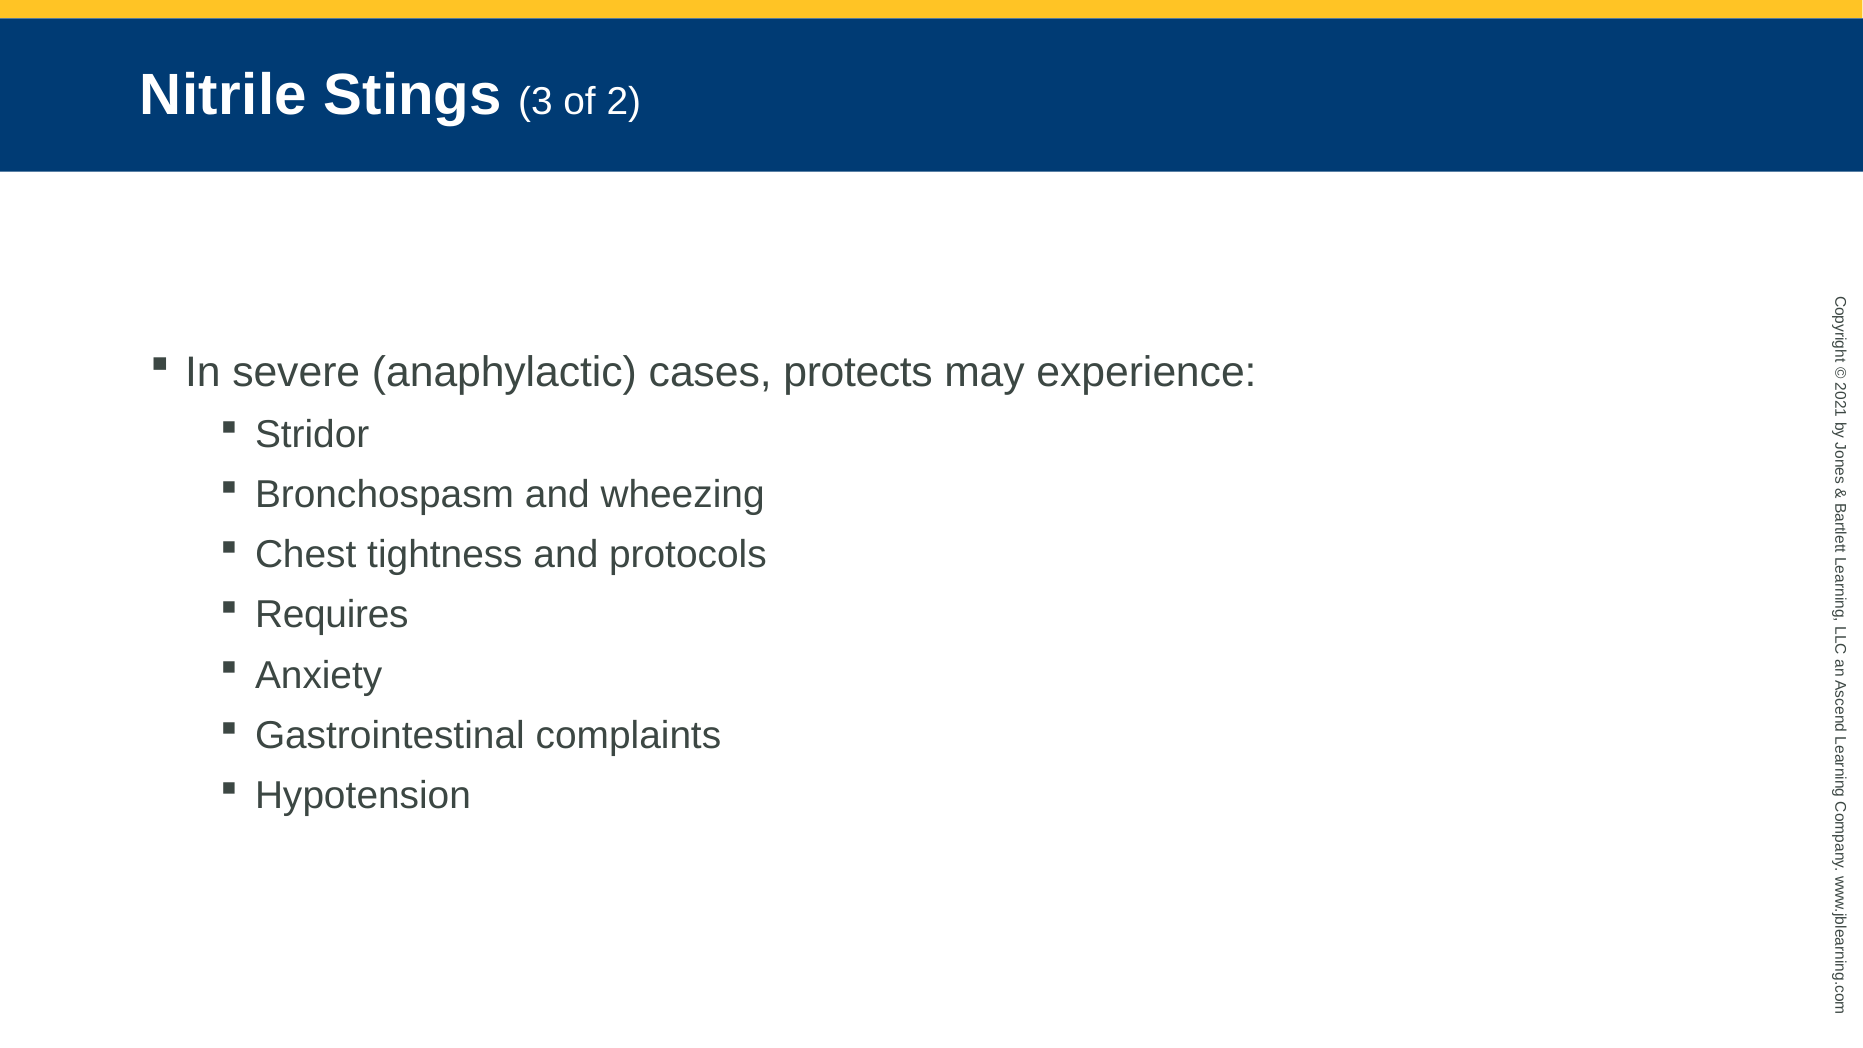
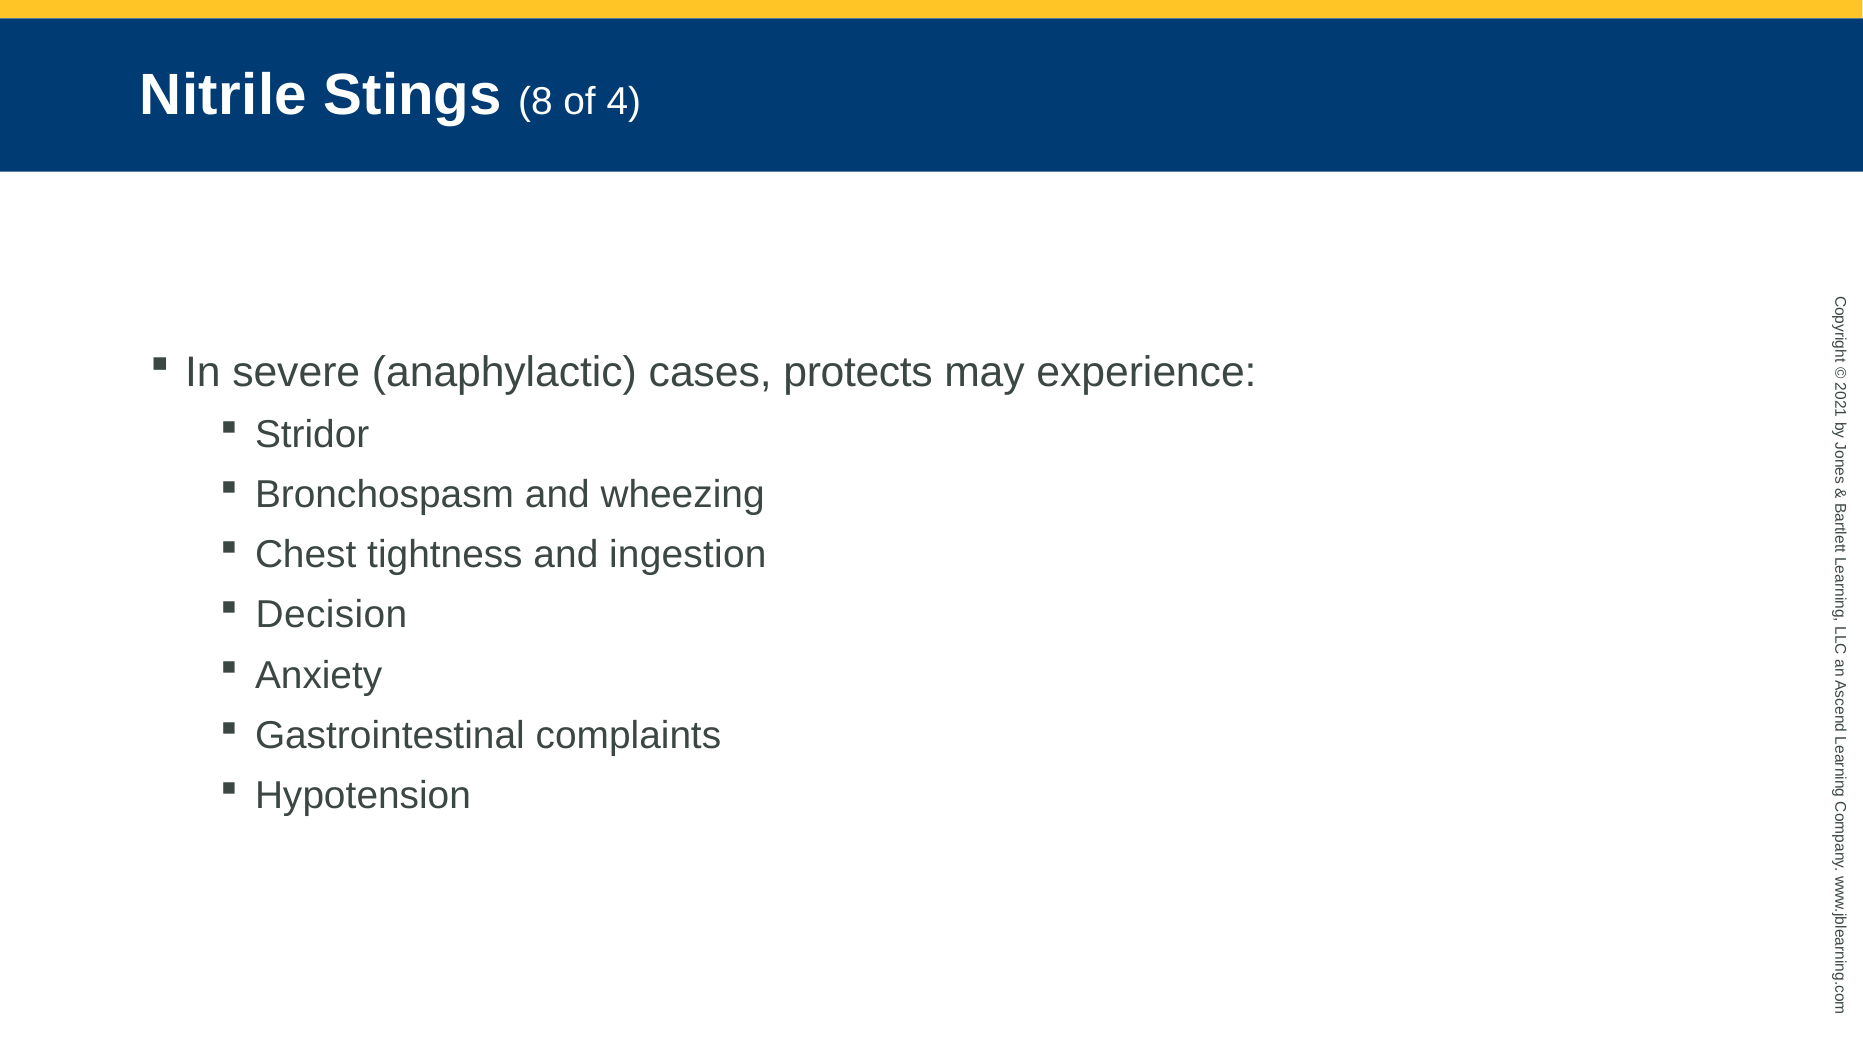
3: 3 -> 8 (535, 102)
of 2: 2 -> 4 (624, 102)
protocols: protocols -> ingestion (688, 555)
Requires: Requires -> Decision (331, 615)
